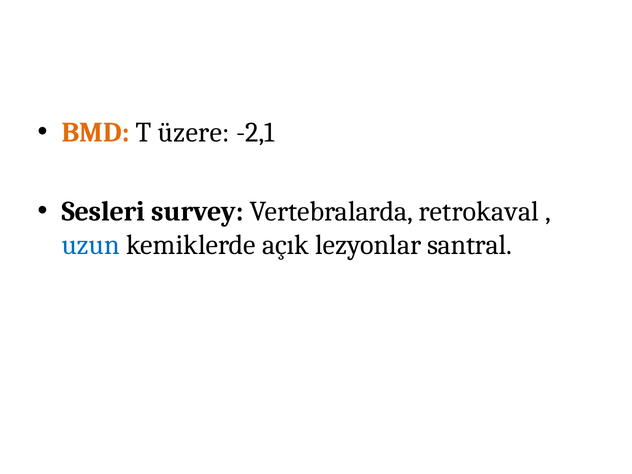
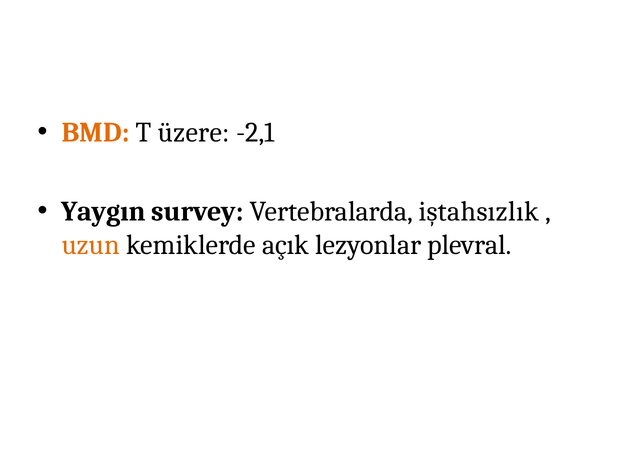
Sesleri: Sesleri -> Yaygın (103, 211)
retrokaval: retrokaval -> iştahsızlık (479, 211)
uzun colour: blue -> orange (91, 245)
santral: santral -> plevral (469, 245)
